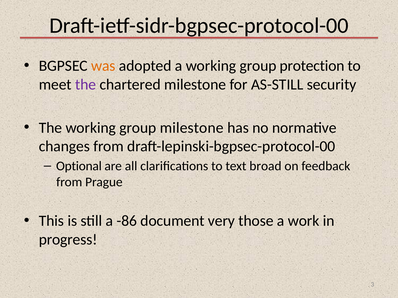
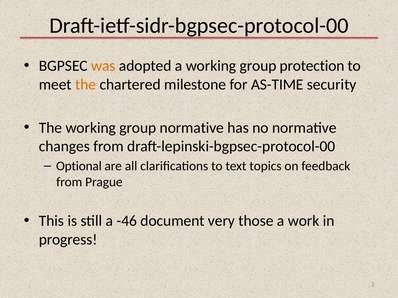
the colour: purple -> orange (86, 85)
AS-STILL: AS-STILL -> AS-TIME (277, 85)
group milestone: milestone -> normative (192, 128)
broad: broad -> topics (265, 166)
-86: -86 -> -46 (127, 221)
